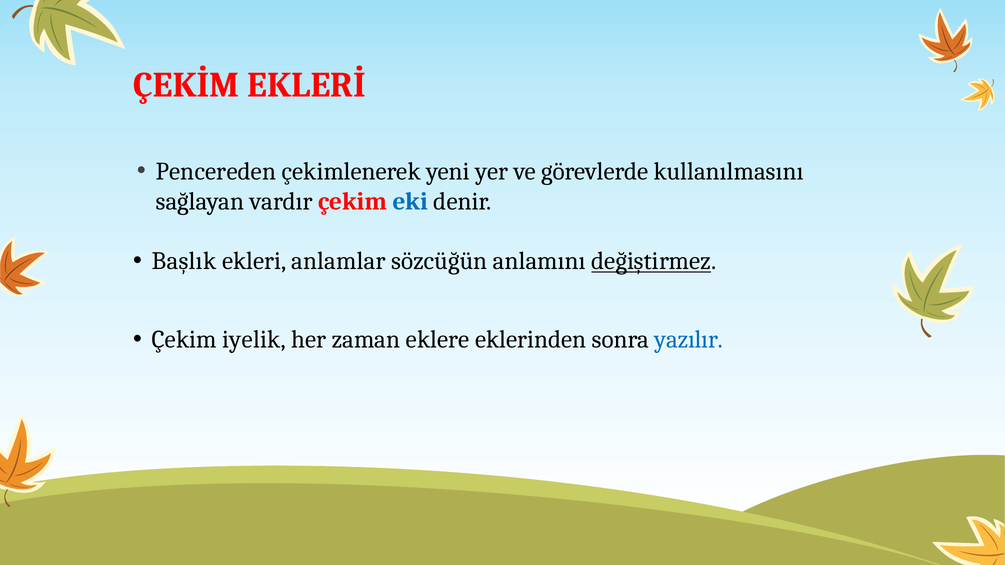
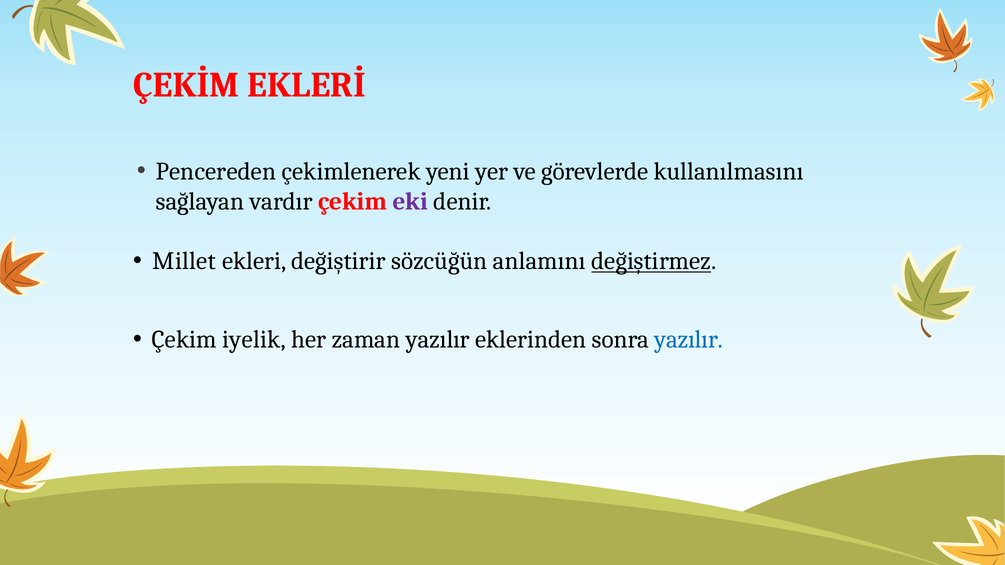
eki colour: blue -> purple (410, 202)
Başlık: Başlık -> Millet (184, 261)
anlamlar: anlamlar -> değiştirir (338, 261)
zaman eklere: eklere -> yazılır (438, 339)
